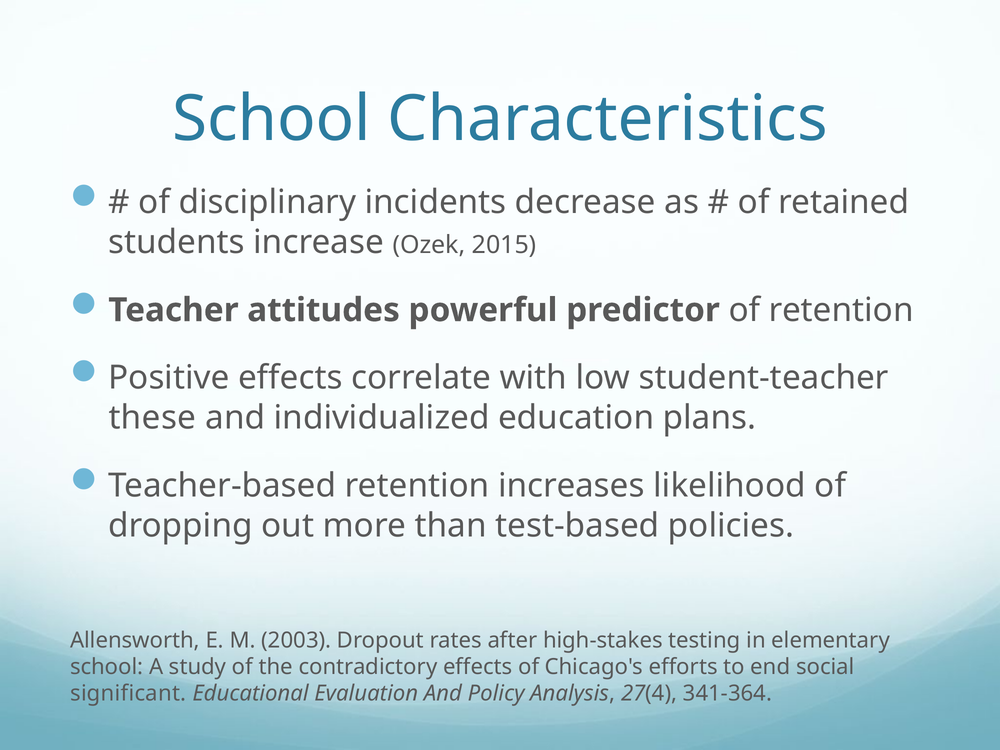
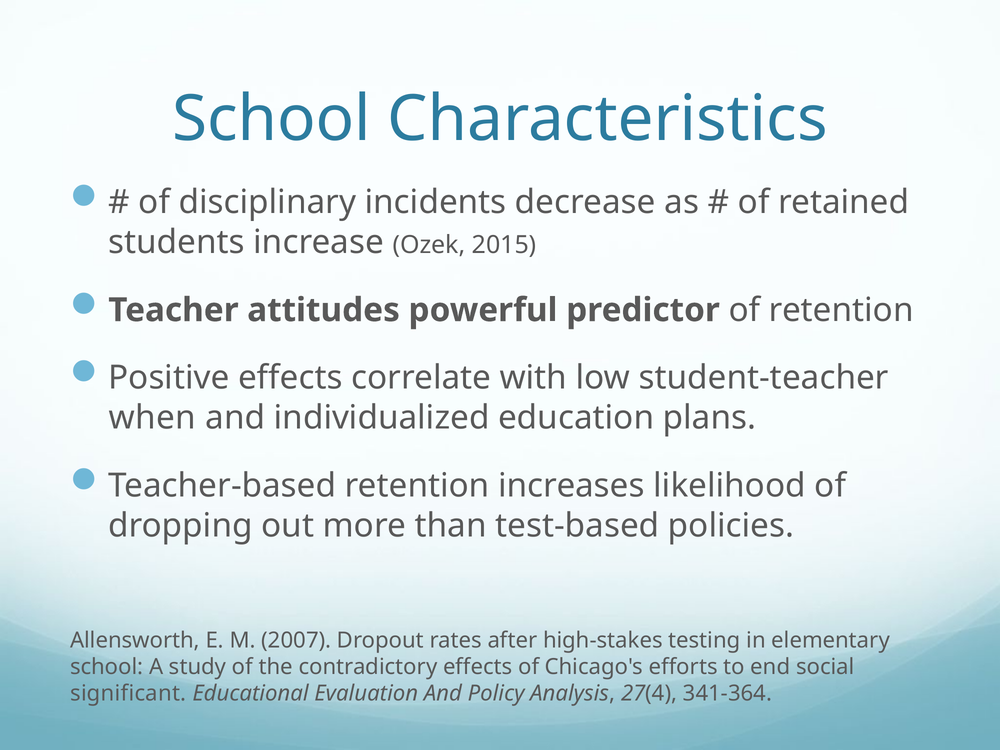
these: these -> when (152, 418)
2003: 2003 -> 2007 (296, 640)
